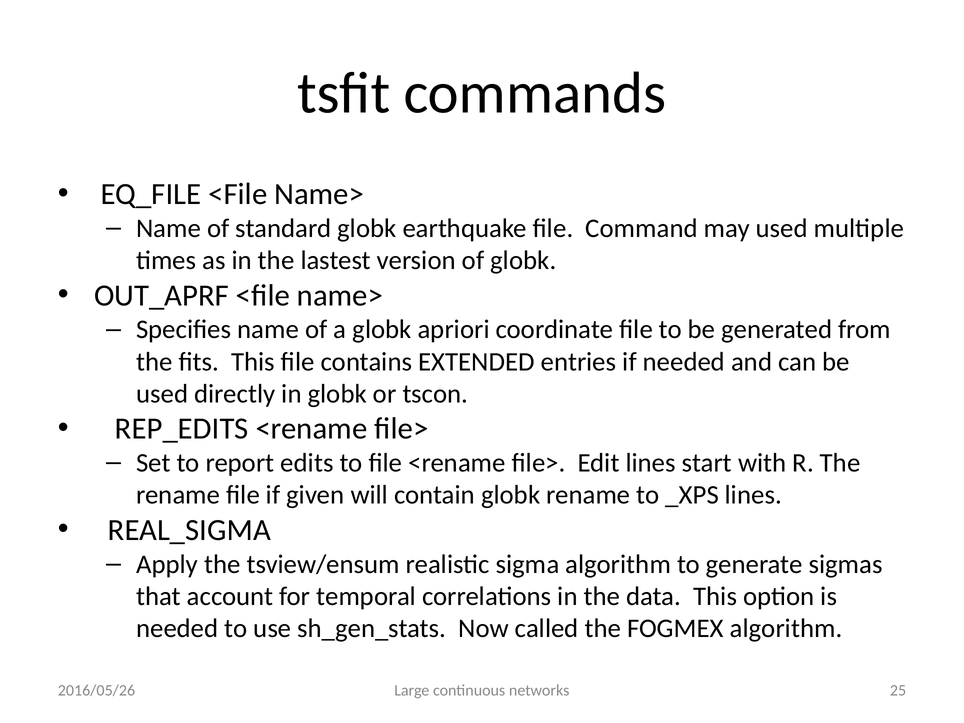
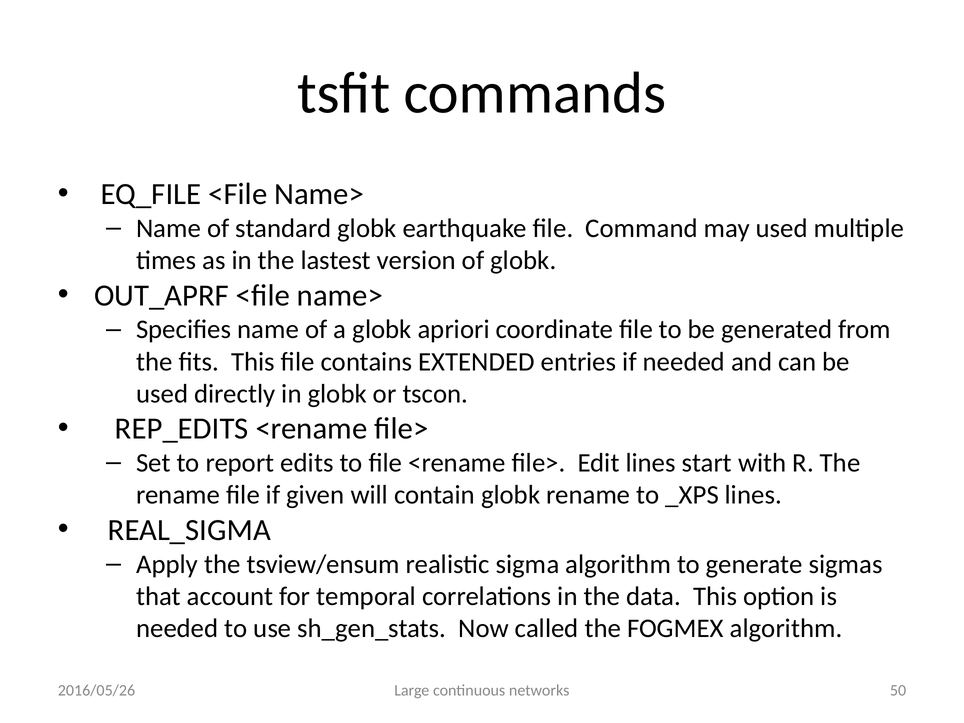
25: 25 -> 50 (898, 690)
